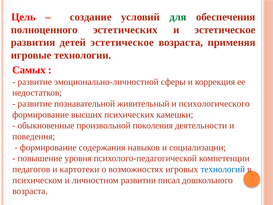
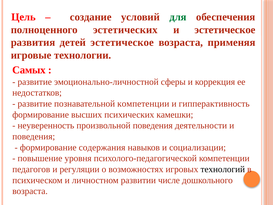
познавательной живительный: живительный -> компетенции (143, 104)
психологического: психологического -> гипперактивность (214, 104)
обыкновенные: обыкновенные -> неуверенность (46, 125)
произвольной поколения: поколения -> поведения (153, 125)
картотеки: картотеки -> регуляции (80, 169)
технологий colour: blue -> black (223, 169)
писал: писал -> числе (169, 180)
